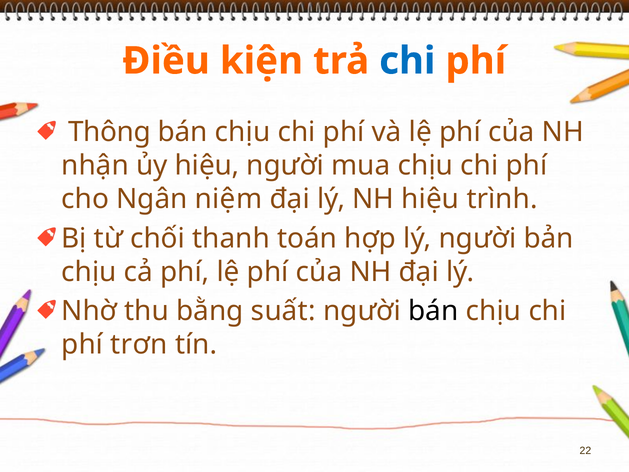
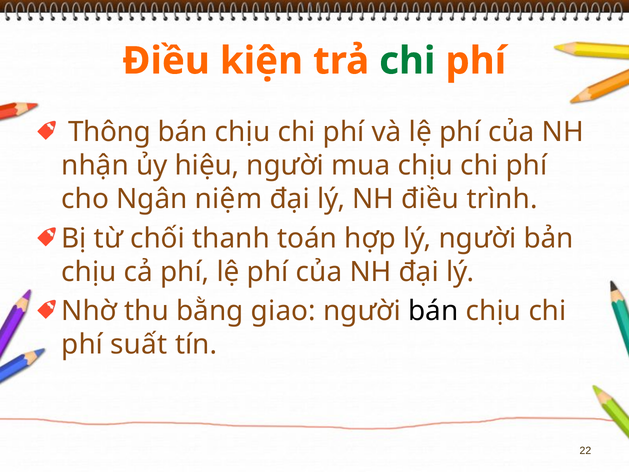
chi colour: blue -> green (407, 61)
NH hiệu: hiệu -> điều (430, 199)
suất: suất -> giao (283, 311)
trơn: trơn -> suất (139, 344)
